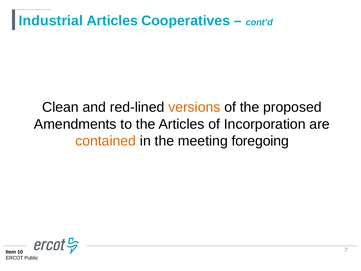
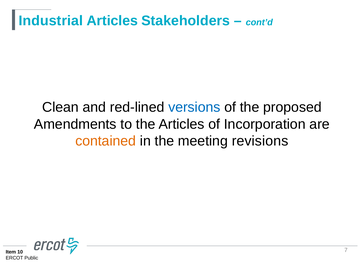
Cooperatives: Cooperatives -> Stakeholders (186, 21)
versions colour: orange -> blue (194, 107)
foregoing: foregoing -> revisions (260, 141)
